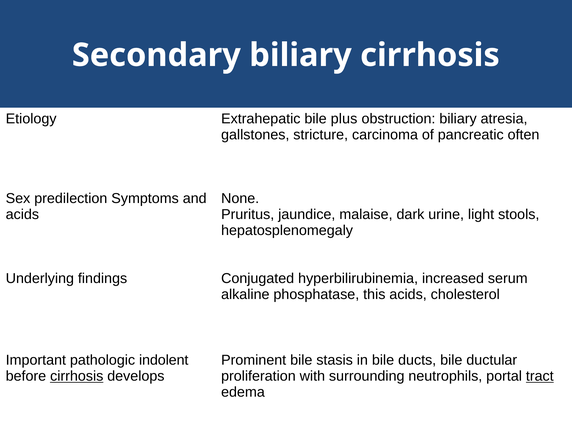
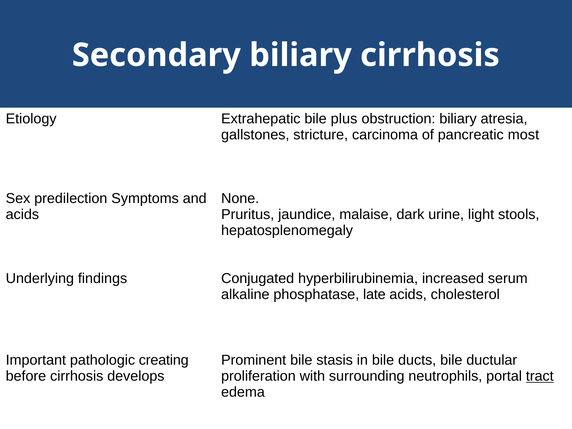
often: often -> most (523, 135)
this: this -> late (374, 294)
indolent: indolent -> creating (164, 360)
cirrhosis underline: present -> none (77, 376)
